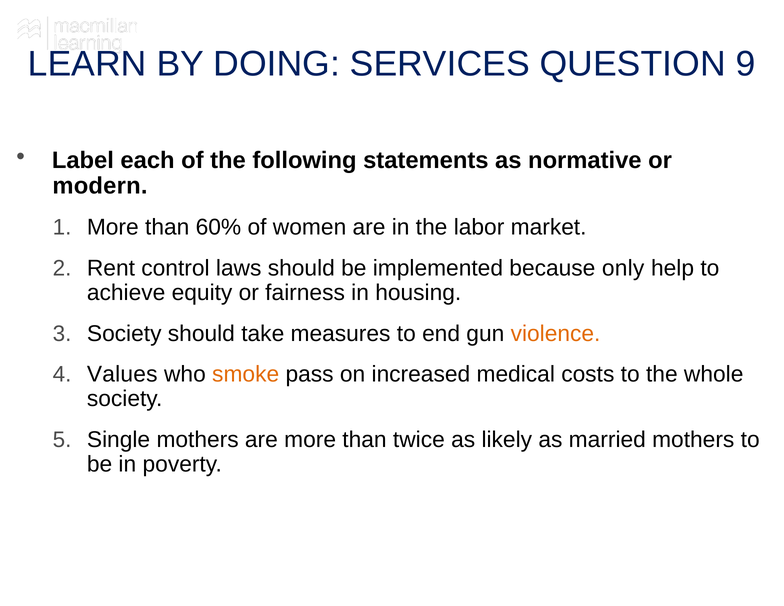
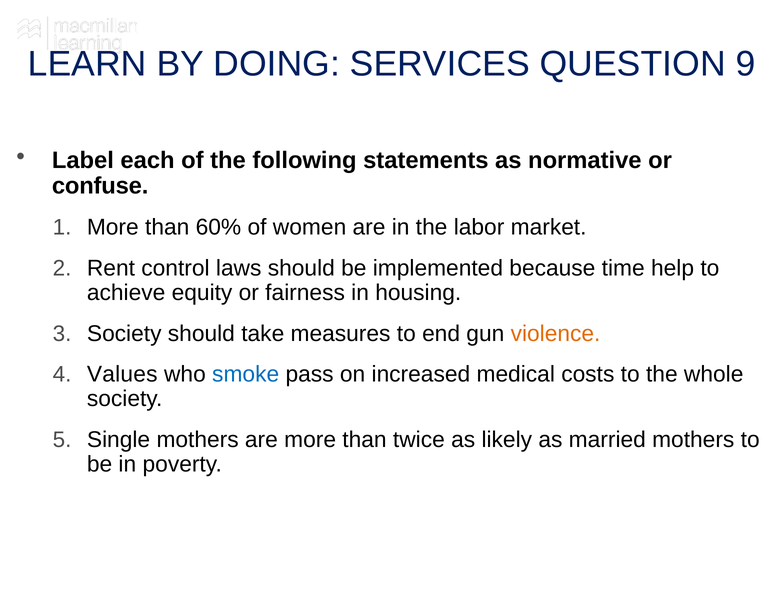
modern: modern -> confuse (100, 186)
only: only -> time (623, 268)
smoke colour: orange -> blue (246, 374)
